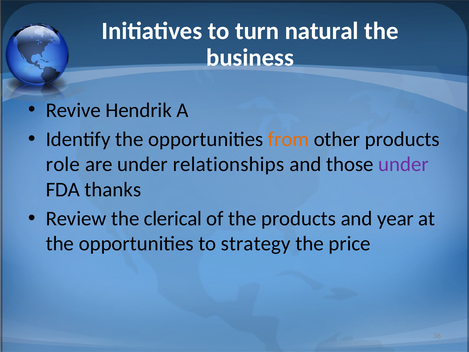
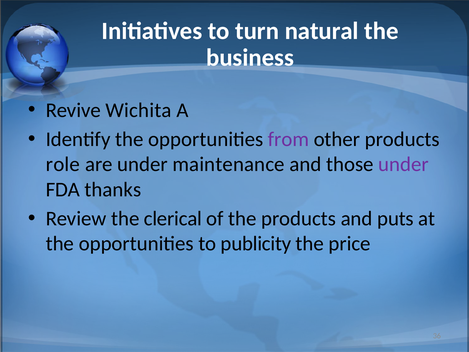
Hendrik: Hendrik -> Wichita (139, 110)
from colour: orange -> purple (288, 139)
relationships: relationships -> maintenance (229, 164)
year: year -> puts (396, 219)
strategy: strategy -> publicity (256, 244)
